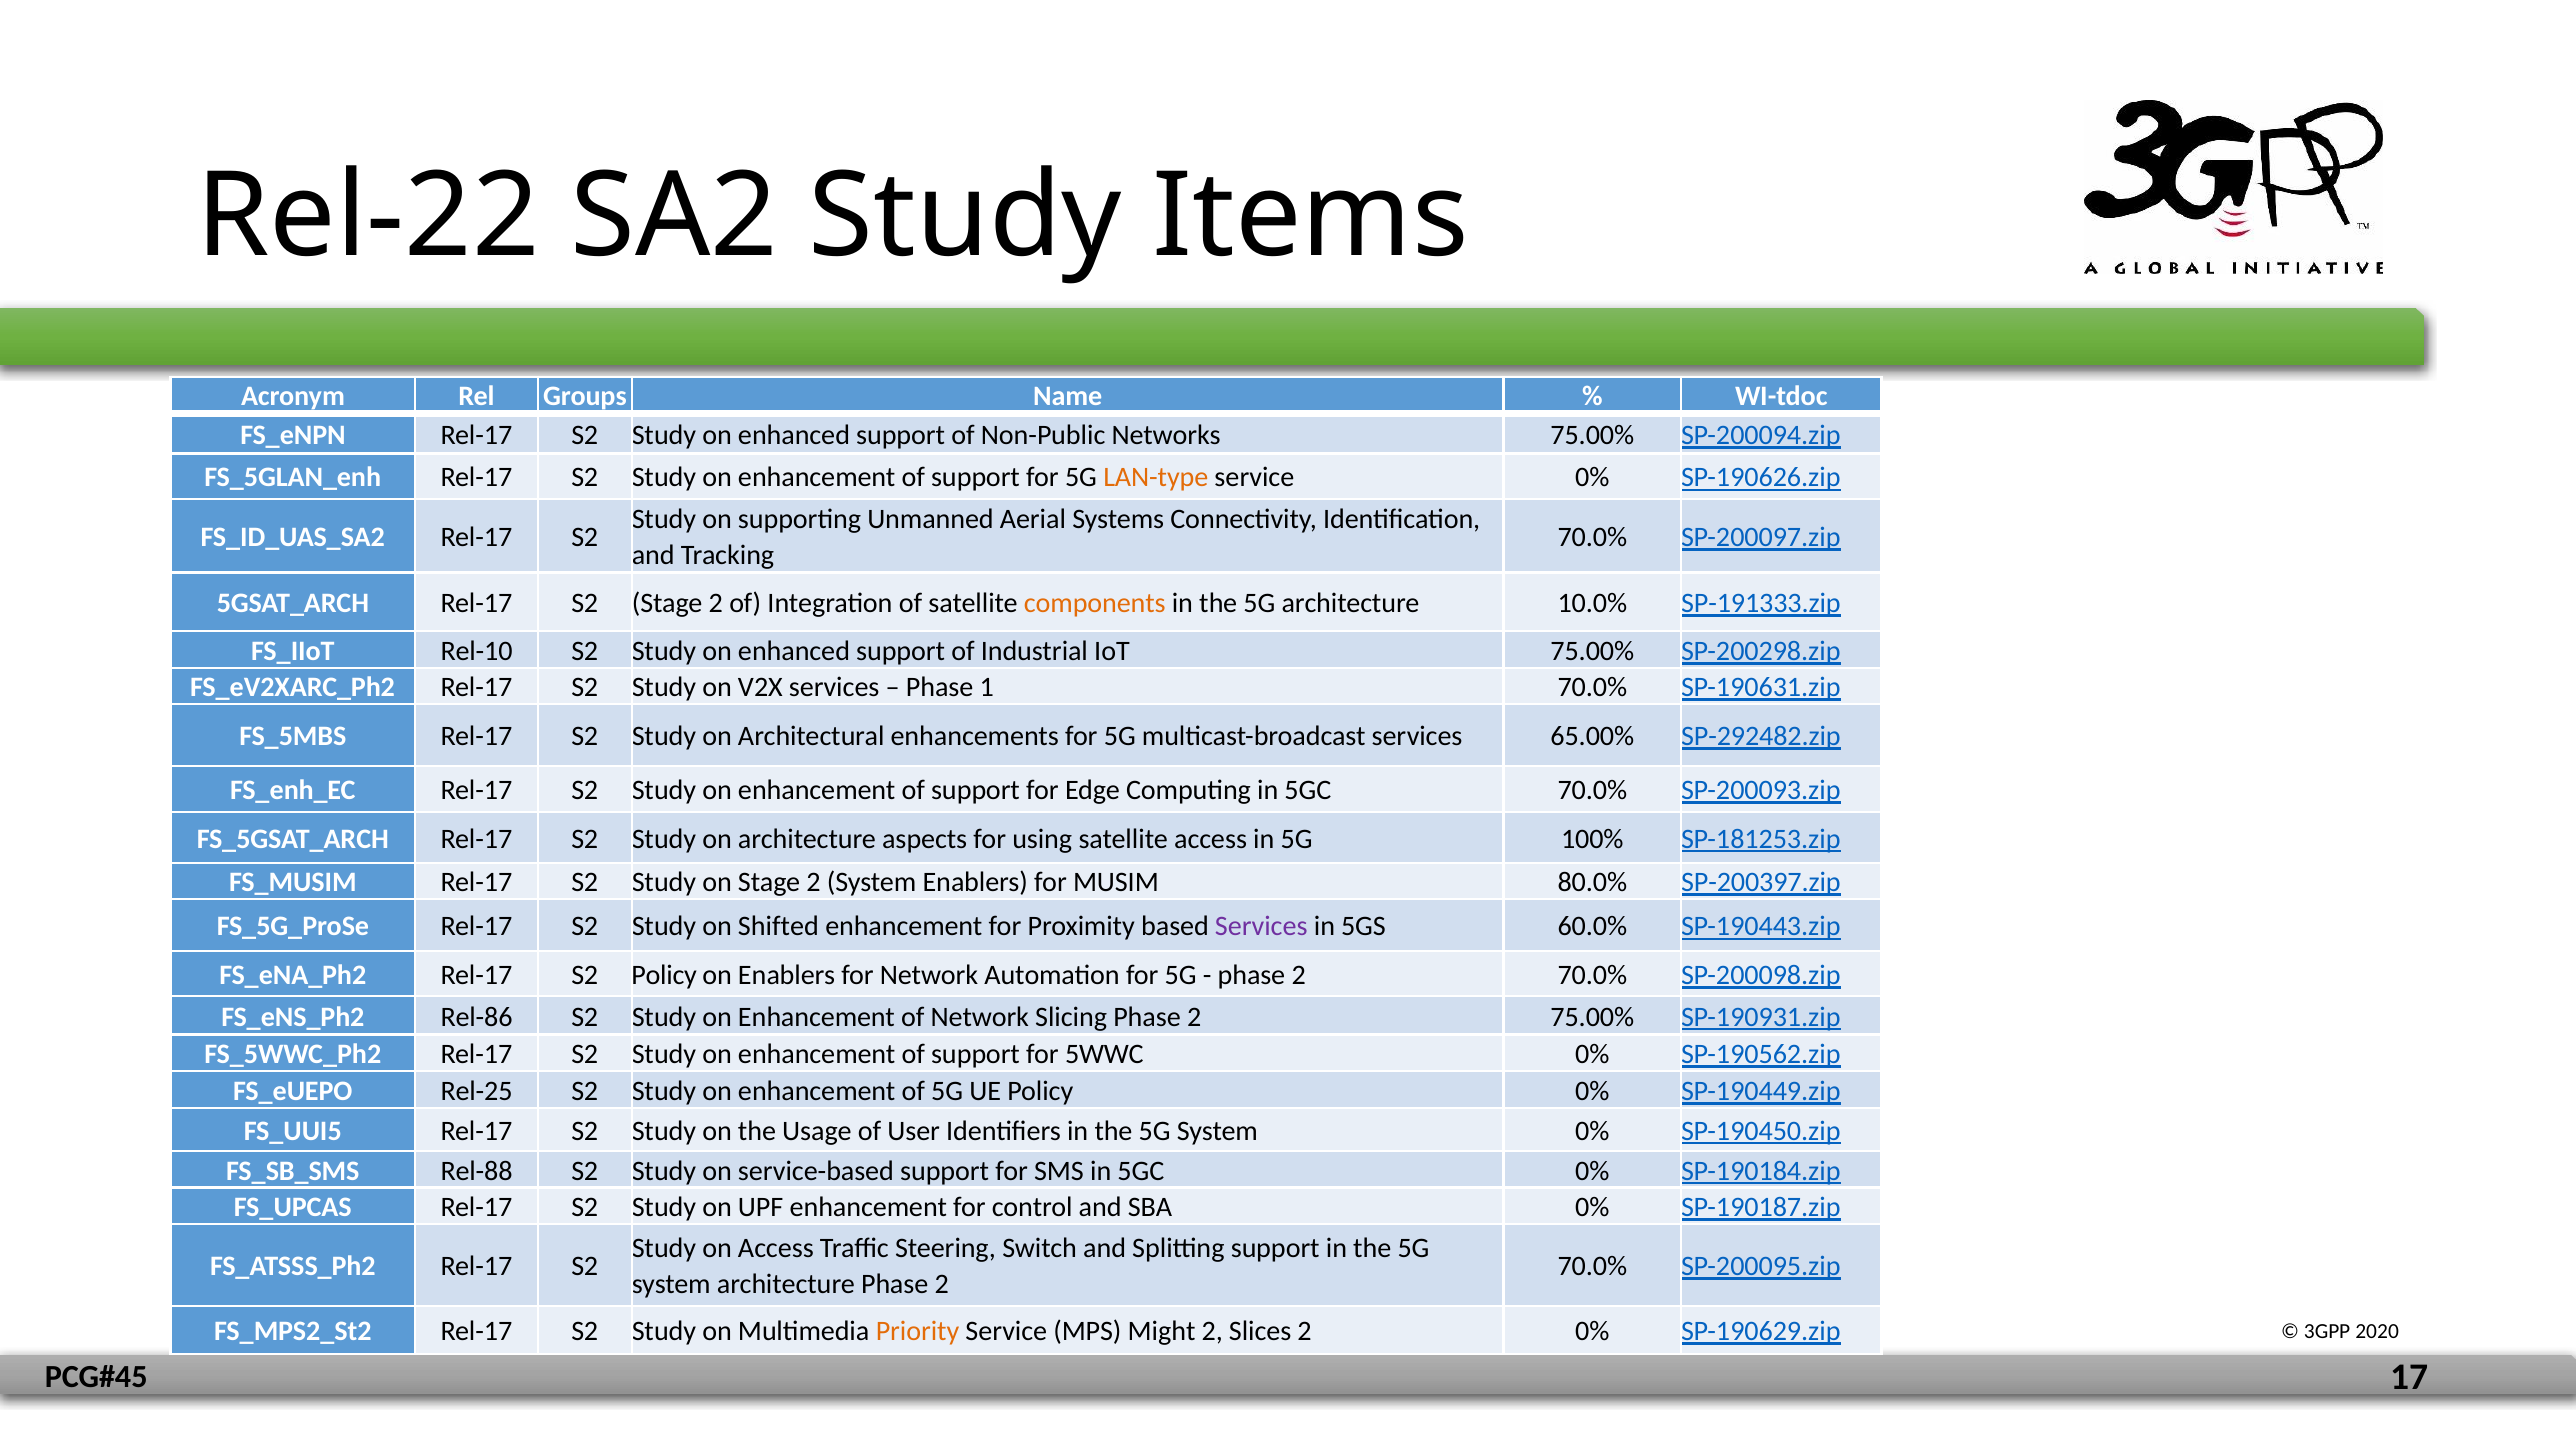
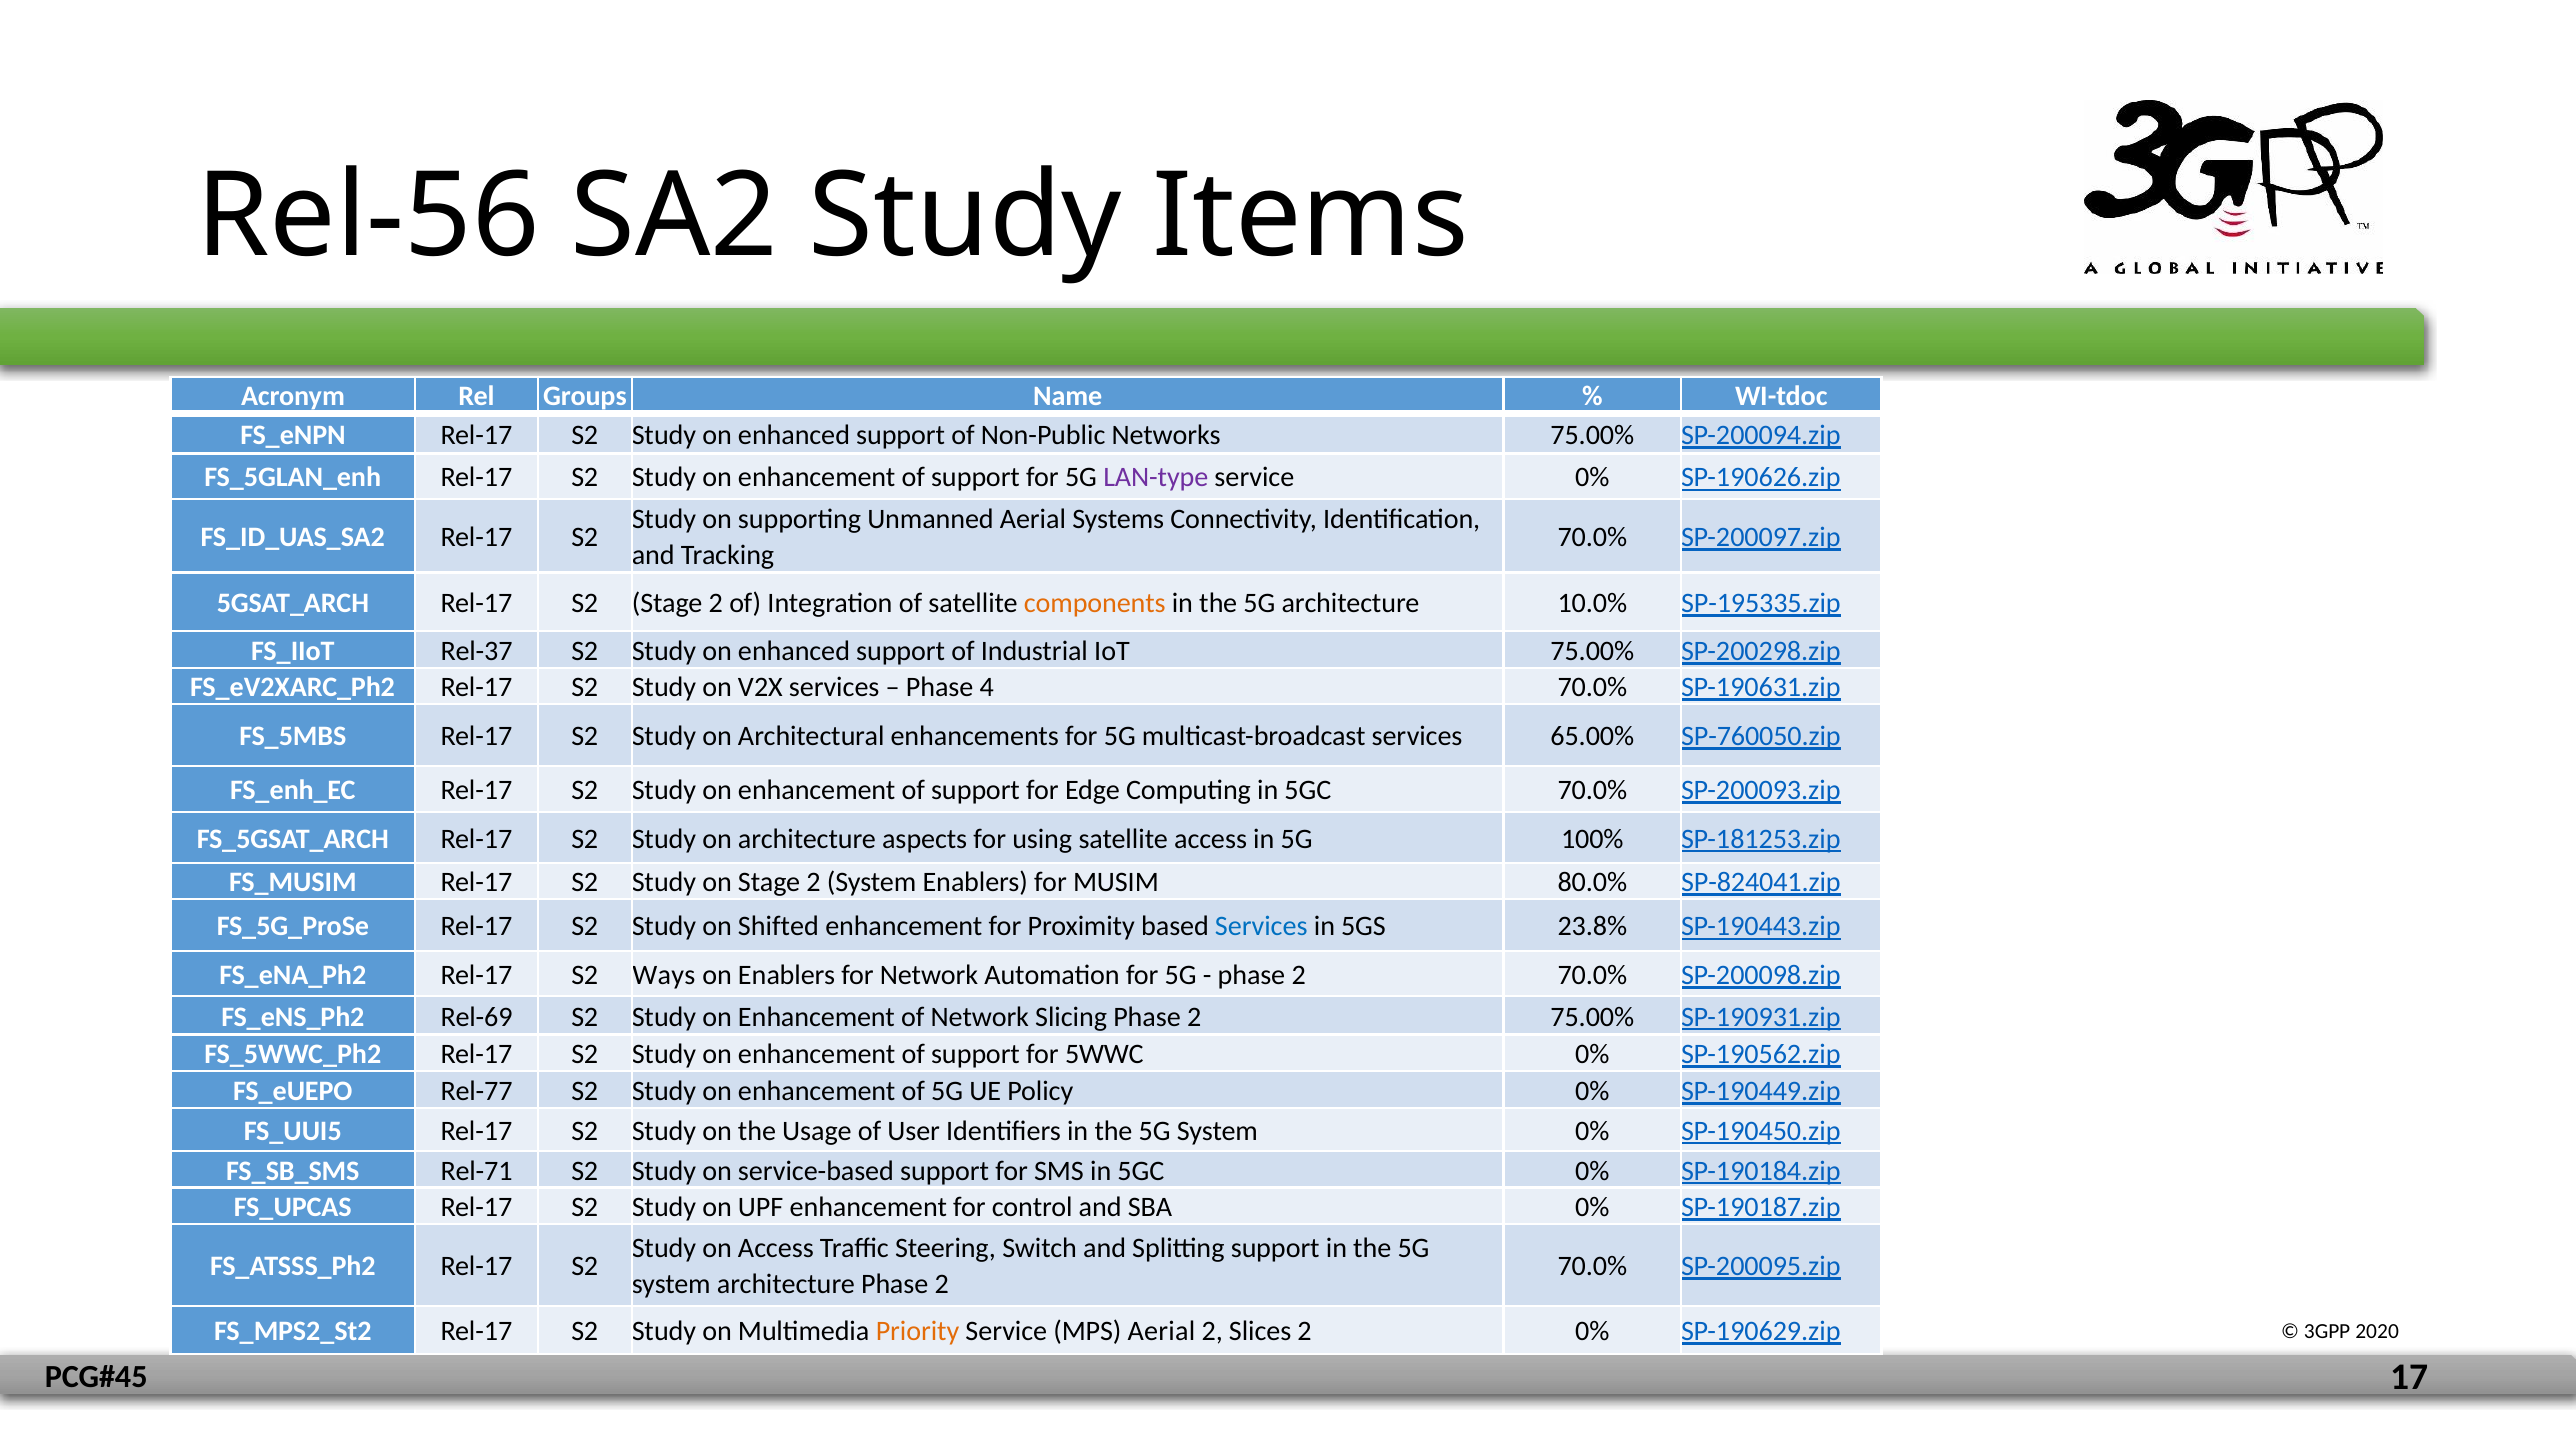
Rel-22: Rel-22 -> Rel-56 (368, 216)
LAN-type colour: orange -> purple (1156, 478)
SP-191333.zip: SP-191333.zip -> SP-195335.zip (1761, 603)
Rel-10: Rel-10 -> Rel-37 (477, 651)
1: 1 -> 4 (987, 688)
SP-292482.zip: SP-292482.zip -> SP-760050.zip (1761, 737)
SP-200397.zip: SP-200397.zip -> SP-824041.zip (1761, 882)
Services colour: purple -> blue (1261, 927)
60.0%: 60.0% -> 23.8% (1592, 927)
S2 Policy: Policy -> Ways (664, 975)
Rel-86: Rel-86 -> Rel-69 (477, 1017)
Rel-25: Rel-25 -> Rel-77 (477, 1091)
Rel-88: Rel-88 -> Rel-71 (477, 1171)
MPS Might: Might -> Aerial (1161, 1331)
